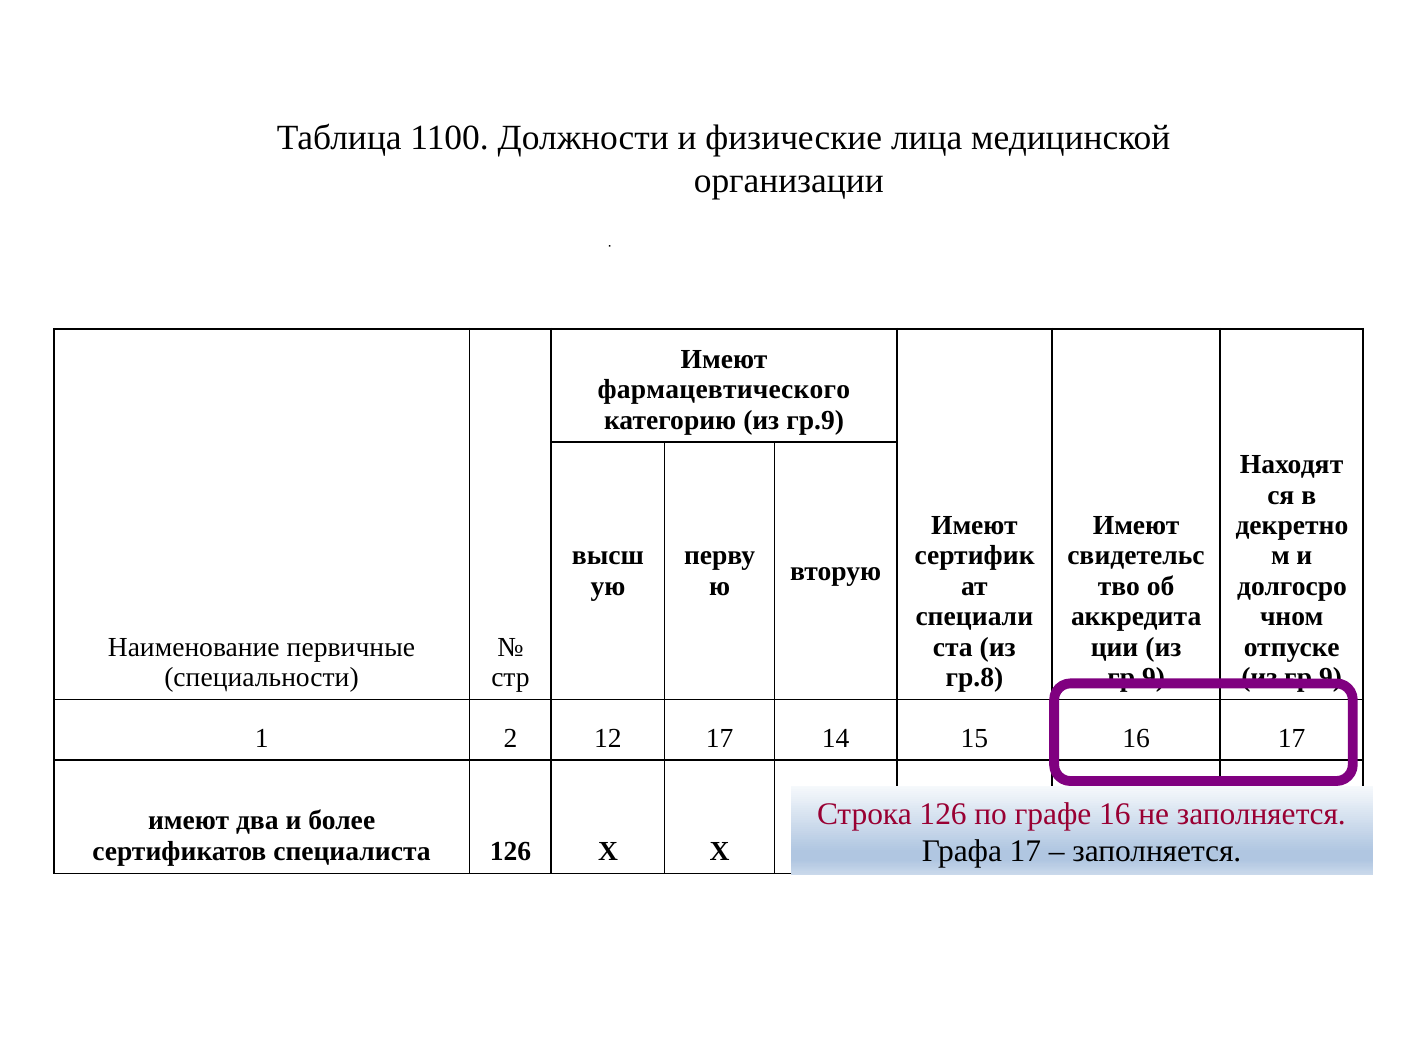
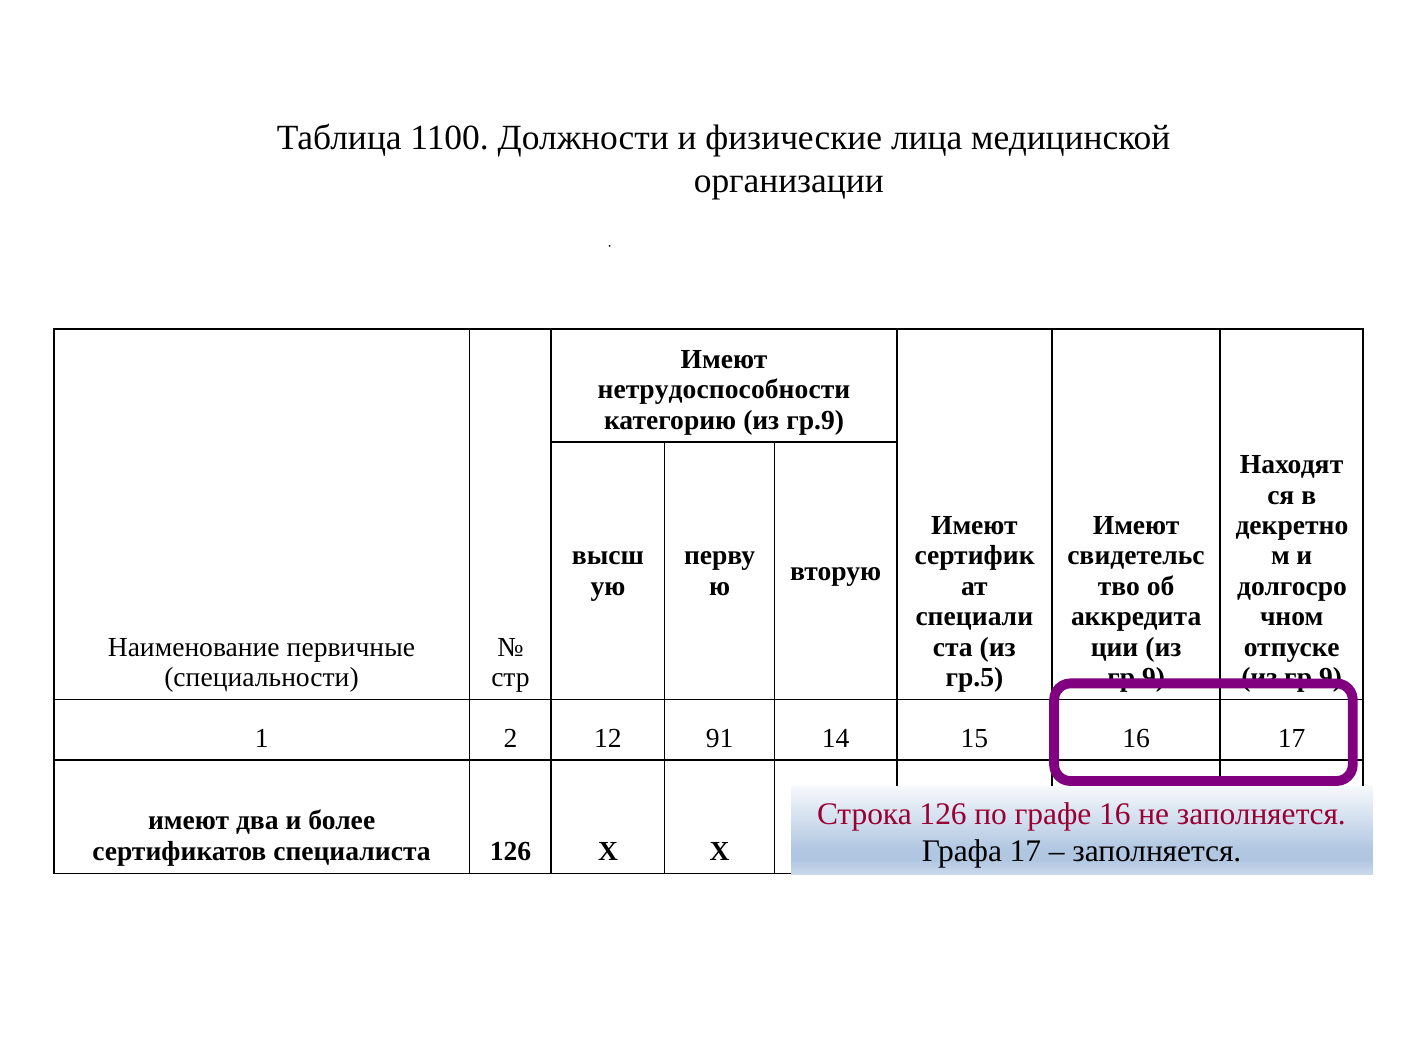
фармацевтического: фармацевтического -> нетрудоспособности (724, 390)
гр.8: гр.8 -> гр.5 (974, 678)
12 17: 17 -> 91 (720, 739)
